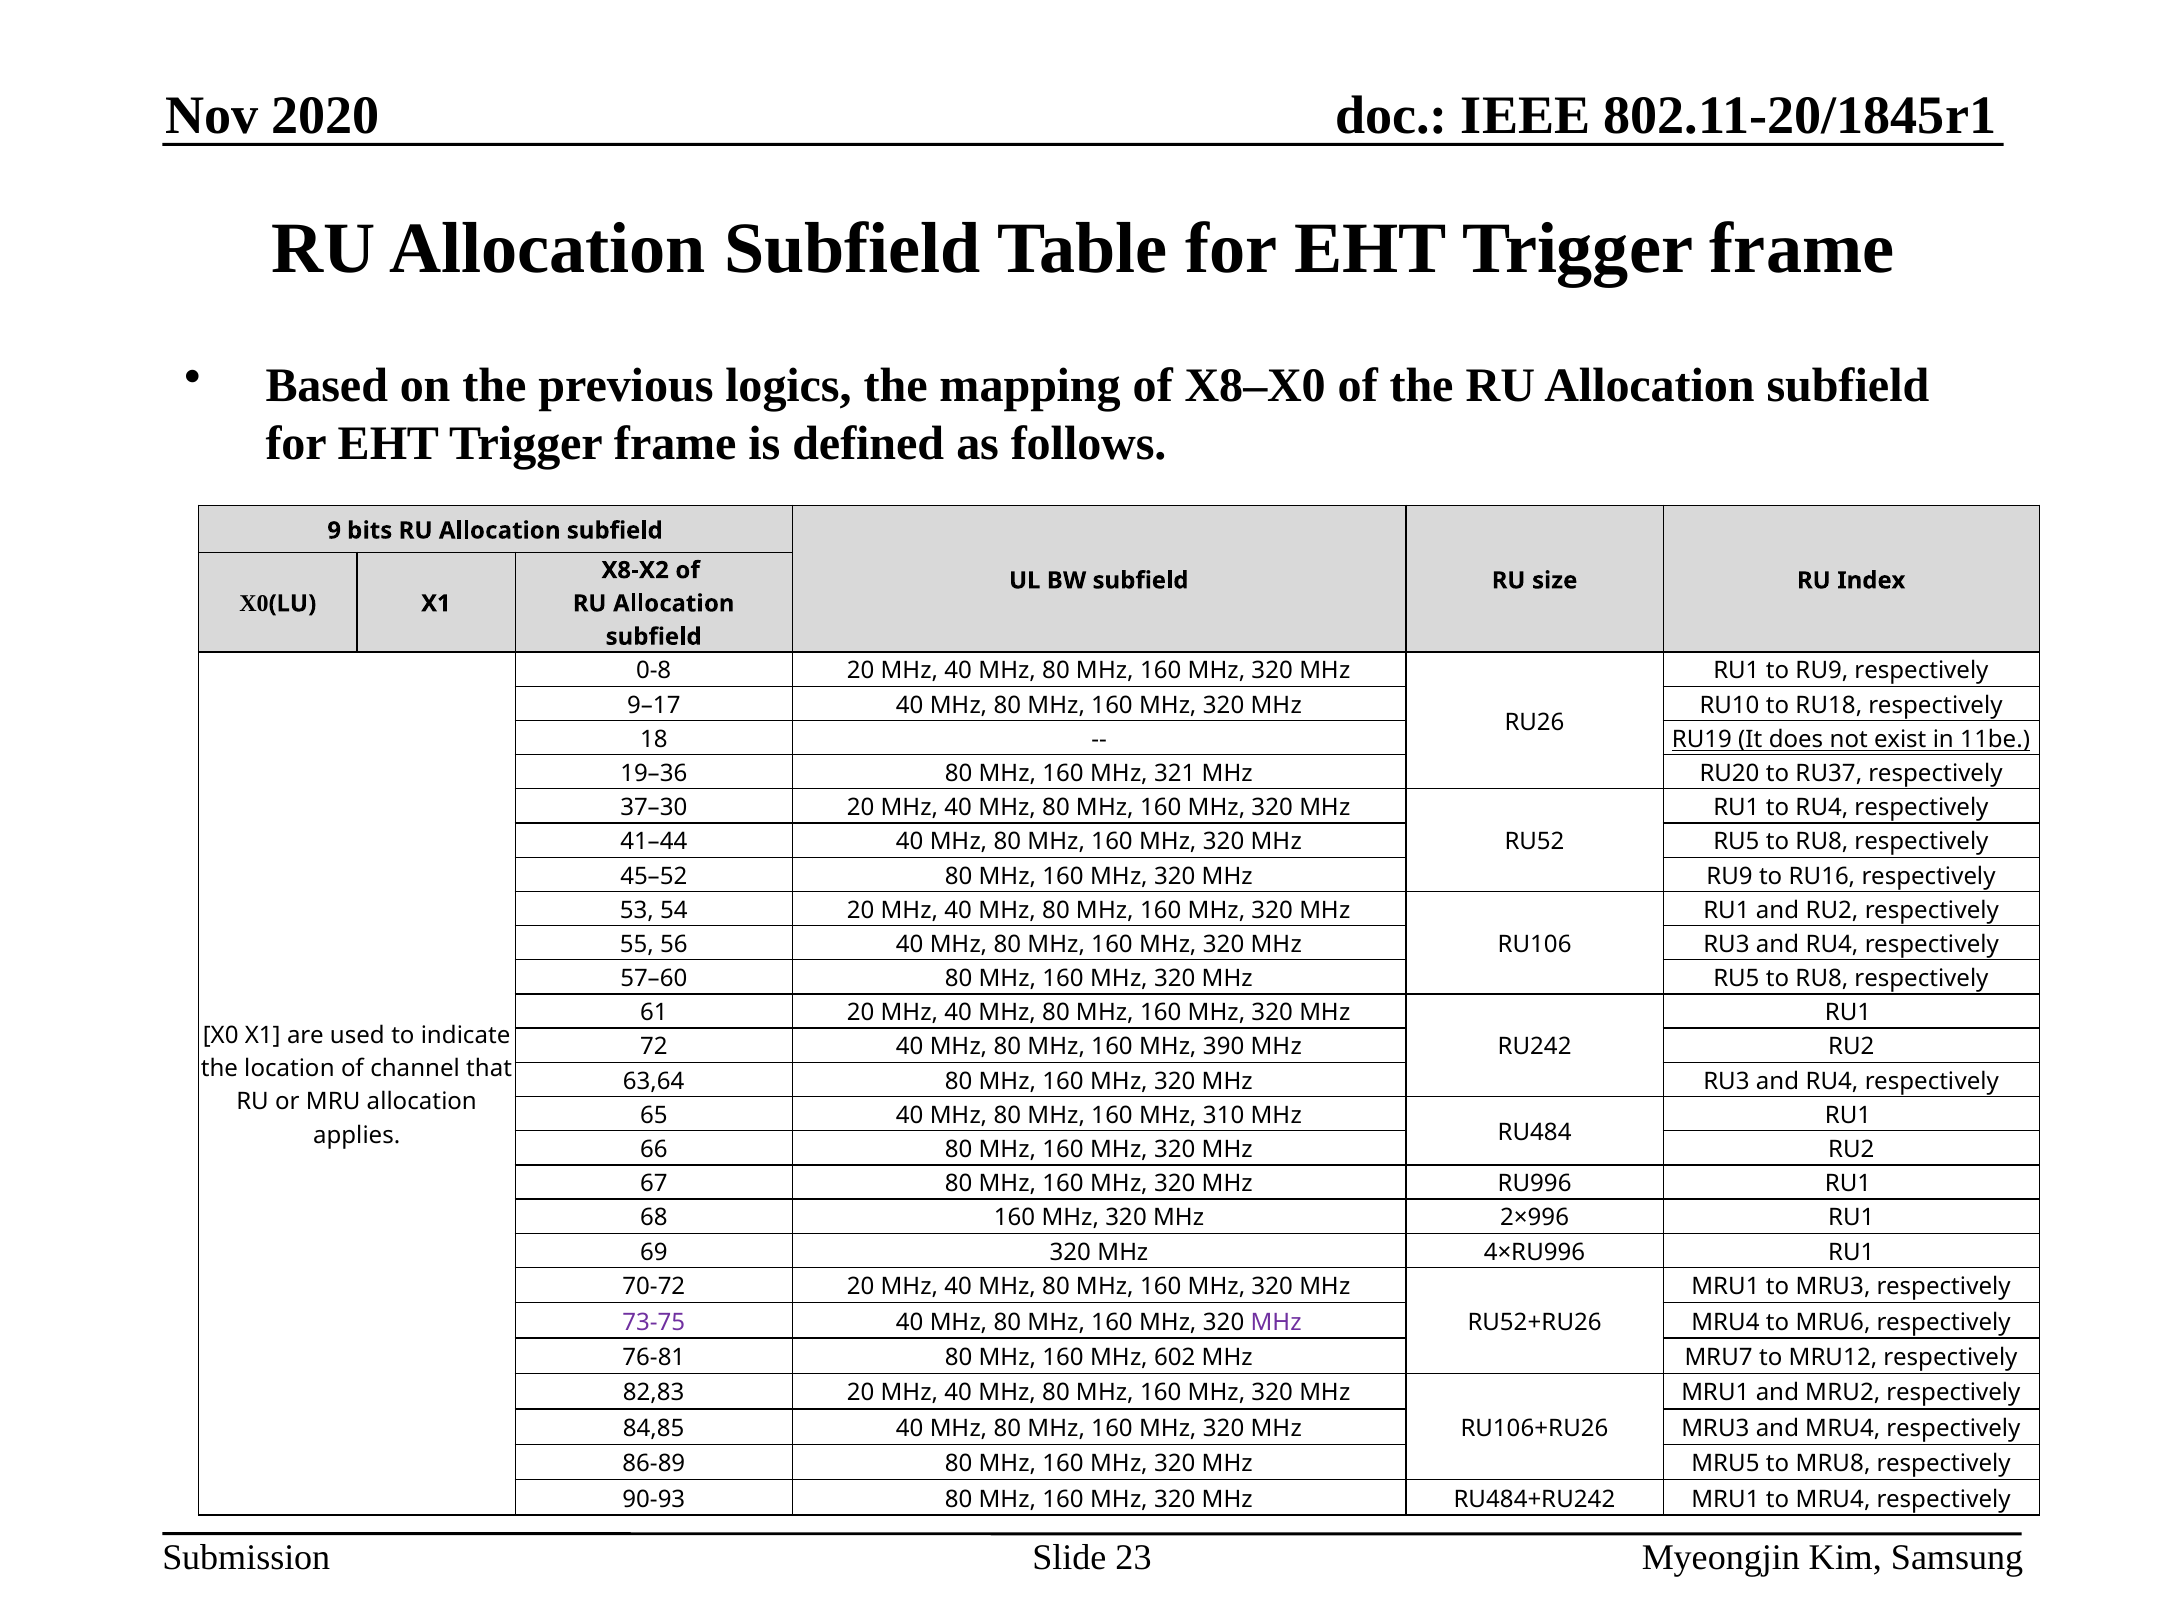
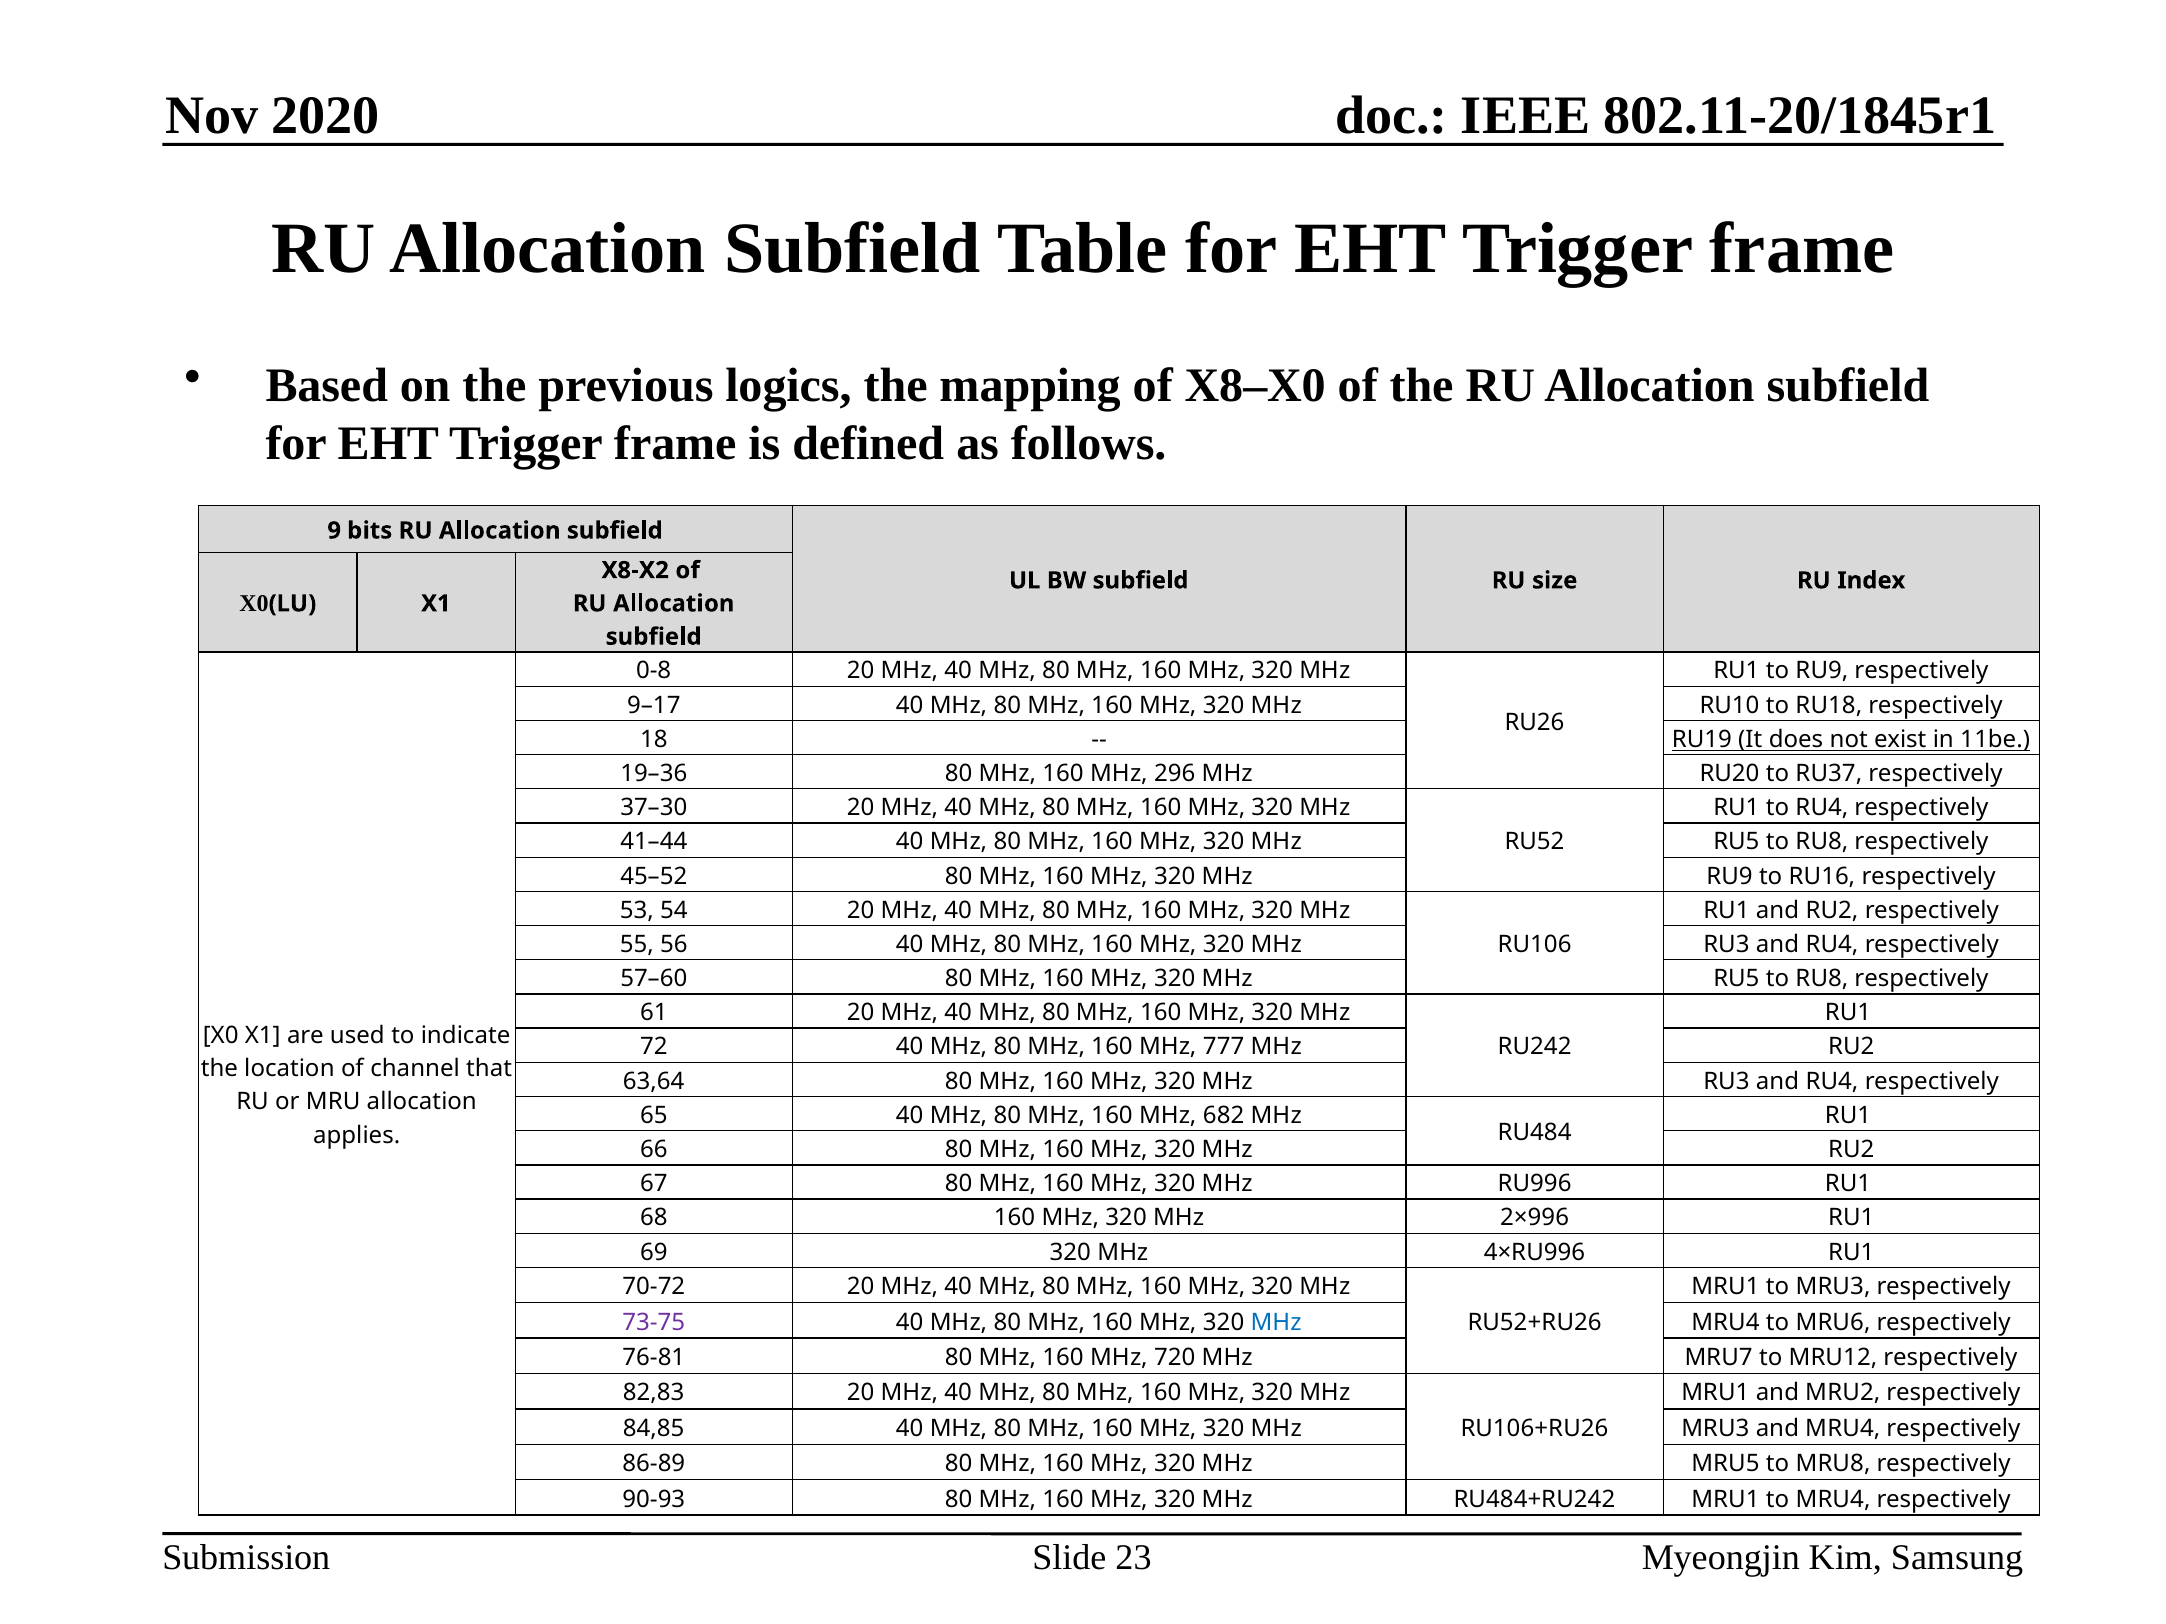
321: 321 -> 296 (1175, 774)
390: 390 -> 777 (1224, 1047)
310: 310 -> 682 (1224, 1116)
MHz colour: purple -> blue (1276, 1323)
602: 602 -> 720 (1175, 1358)
